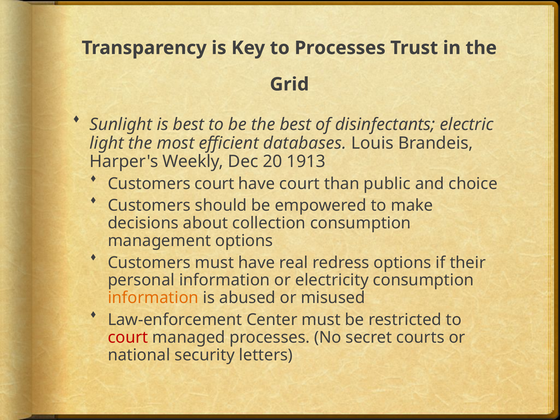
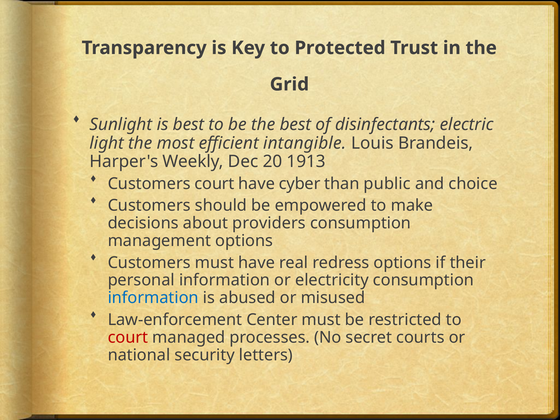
to Processes: Processes -> Protected (340, 48)
databases: databases -> intangible (305, 143)
have court: court -> cyber (300, 184)
collection: collection -> providers (269, 223)
information colour: orange -> blue (153, 298)
